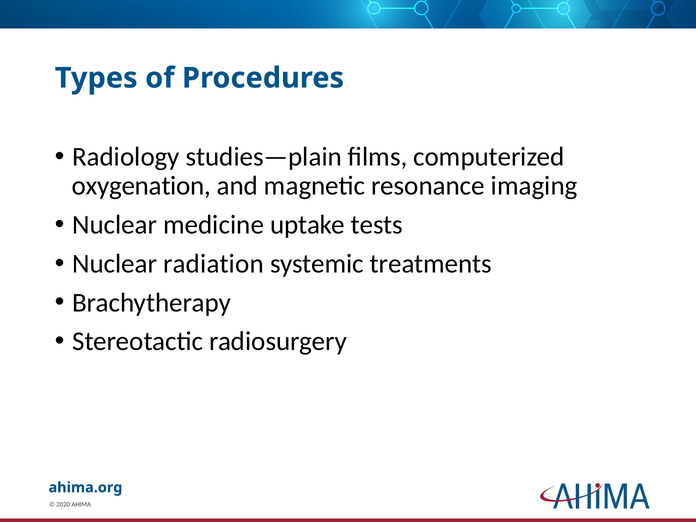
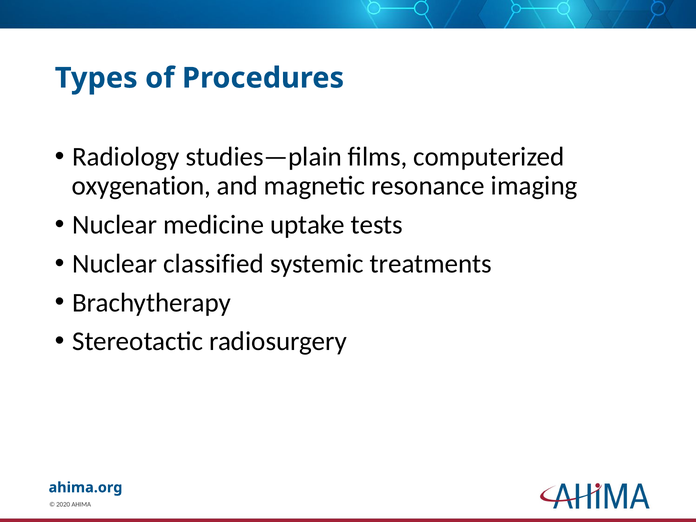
radiation: radiation -> classified (214, 264)
